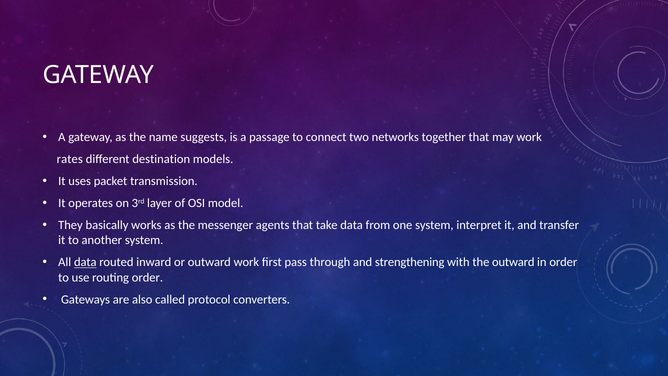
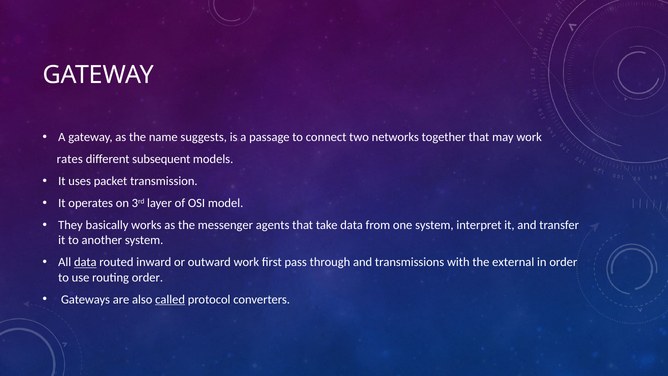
destination: destination -> subsequent (161, 159)
strengthening: strengthening -> transmissions (410, 262)
the outward: outward -> external (513, 262)
called underline: none -> present (170, 299)
